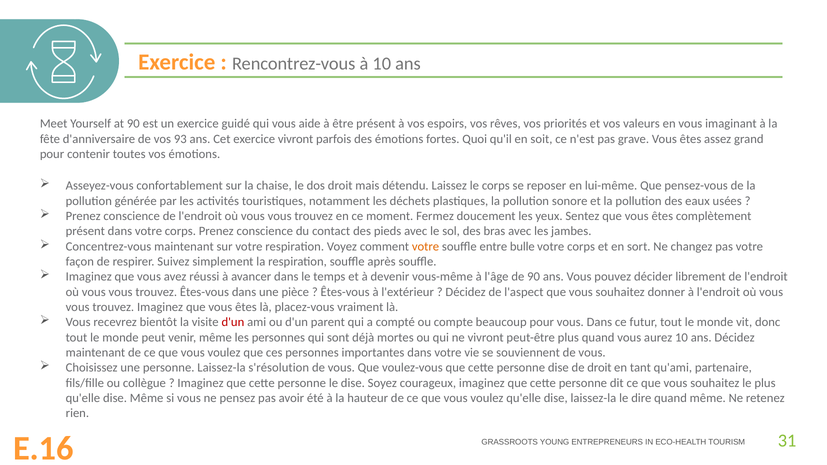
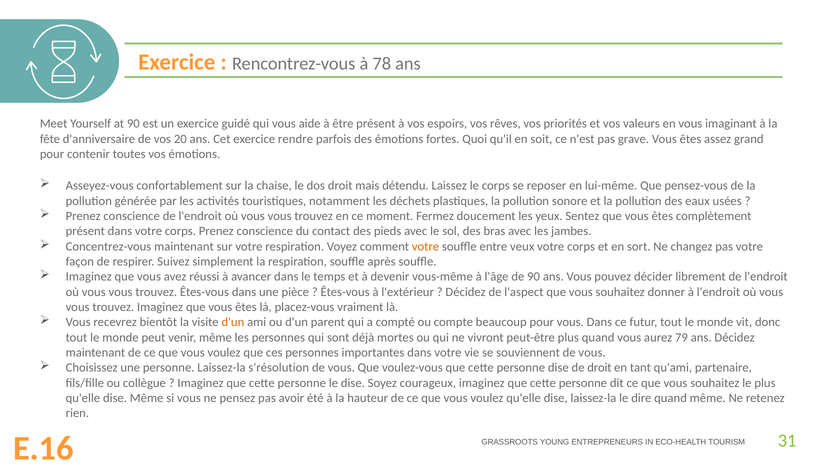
à 10: 10 -> 78 (382, 64)
93: 93 -> 20 (180, 139)
exercice vivront: vivront -> rendre (295, 139)
bulle: bulle -> veux (522, 247)
d'un colour: red -> orange (233, 322)
aurez 10: 10 -> 79 (681, 338)
